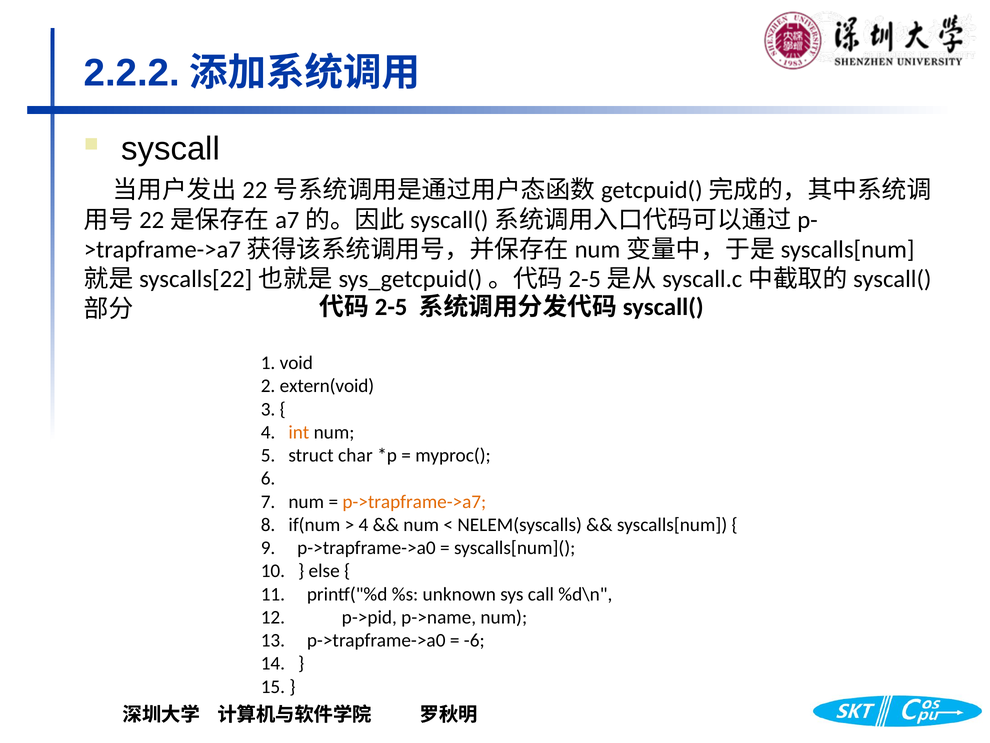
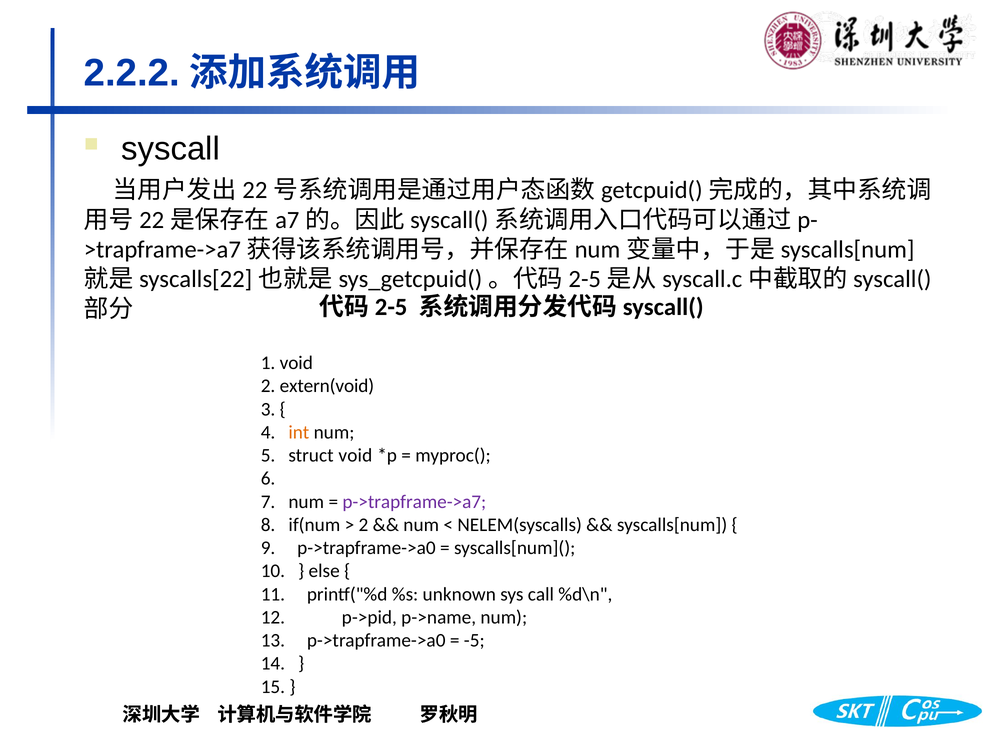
struct char: char -> void (355, 455)
p->trapframe->a7 colour: orange -> purple (414, 501)
4: 4 -> 2 (363, 525)
-6: -6 -> -5 (474, 640)
